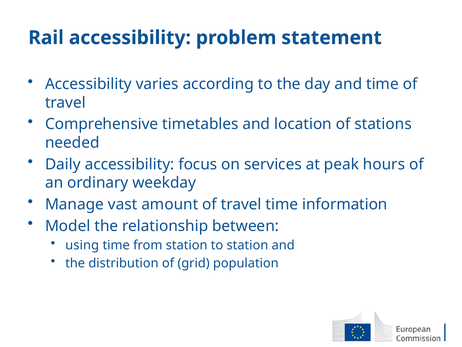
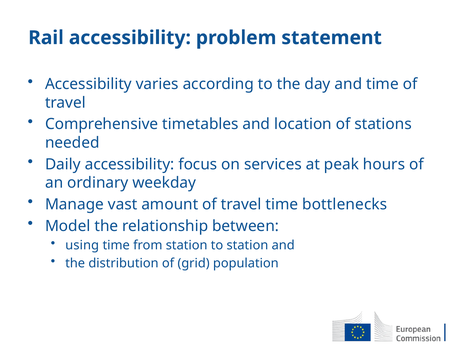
information: information -> bottlenecks (345, 204)
